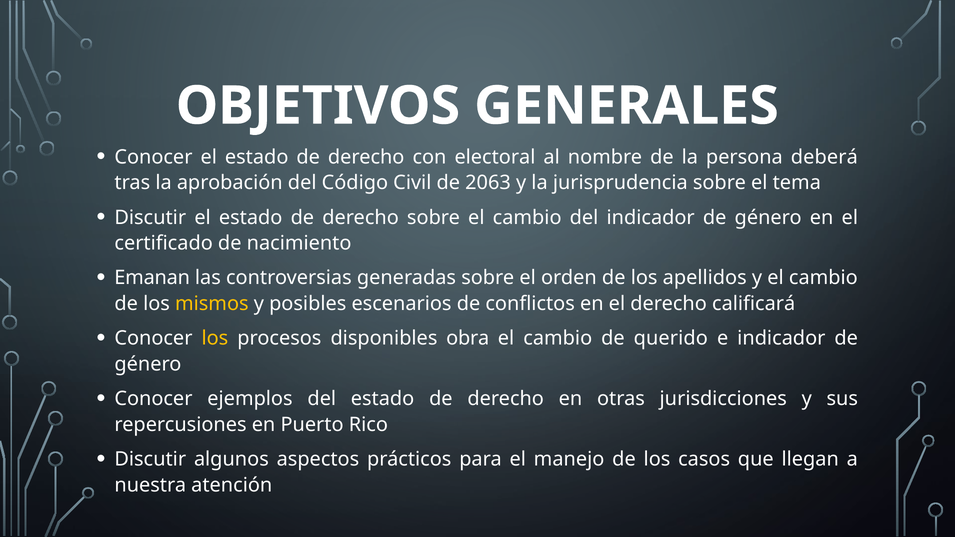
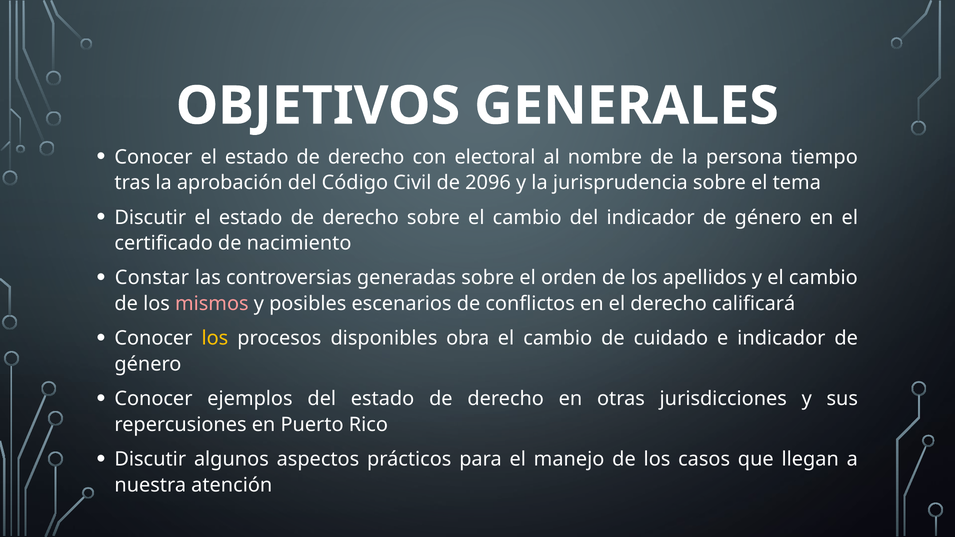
deberá: deberá -> tiempo (824, 157)
2063: 2063 -> 2096 (488, 183)
Emanan: Emanan -> Constar (152, 278)
mismos colour: yellow -> pink (212, 304)
querido: querido -> cuidado (671, 338)
